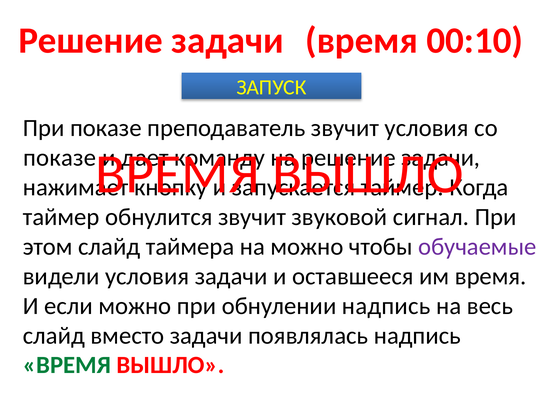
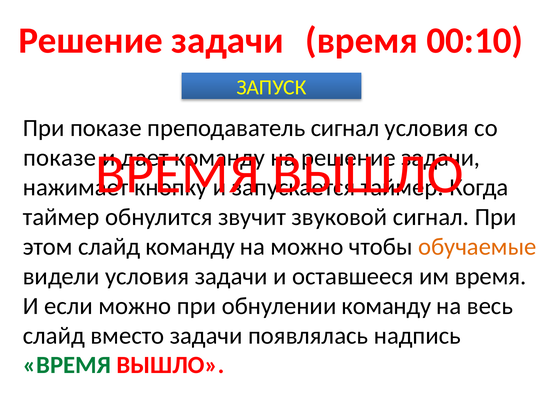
преподаватель звучит: звучит -> сигнал (345, 128)
слайд таймера: таймера -> команду (190, 247)
обучаемые colour: purple -> orange (477, 247)
обнулении надпись: надпись -> команду (386, 306)
